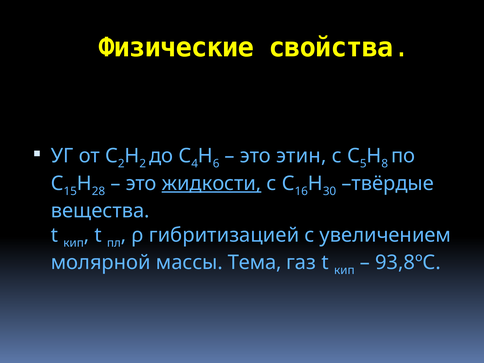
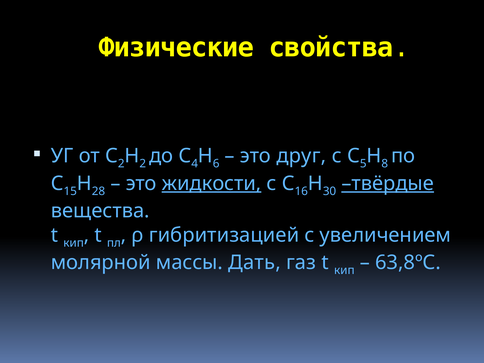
этин: этин -> друг (301, 156)
твёрдые underline: none -> present (388, 183)
Тема: Тема -> Дать (255, 263)
93,8ºС: 93,8ºС -> 63,8ºС (408, 263)
